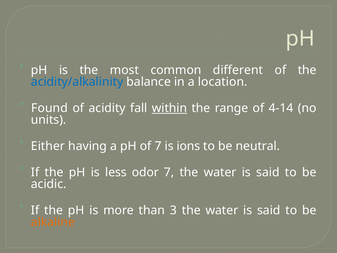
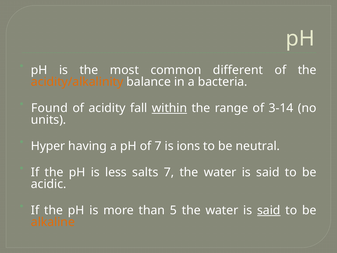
acidity/alkalinity colour: blue -> orange (77, 82)
location: location -> bacteria (223, 82)
4-14: 4-14 -> 3-14 (281, 108)
Either: Either -> Hyper (48, 146)
odor: odor -> salts (145, 172)
3: 3 -> 5 (173, 210)
said underline: none -> present (269, 210)
